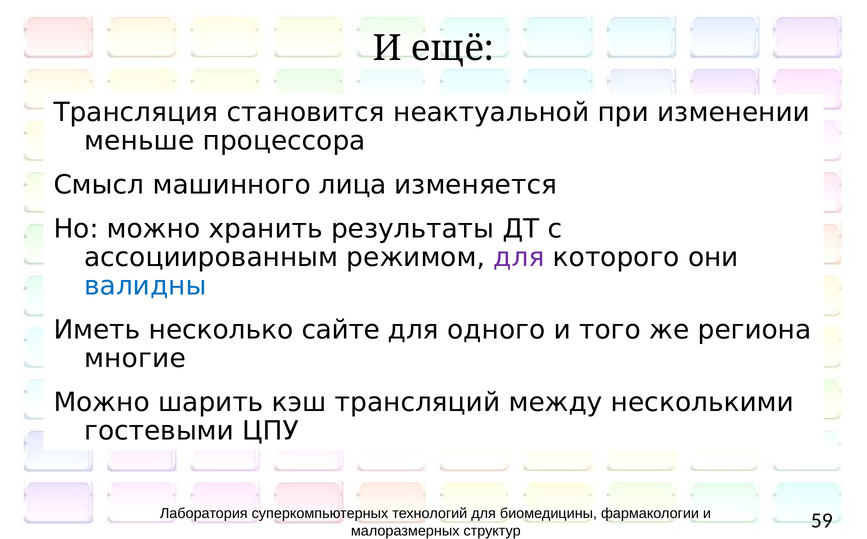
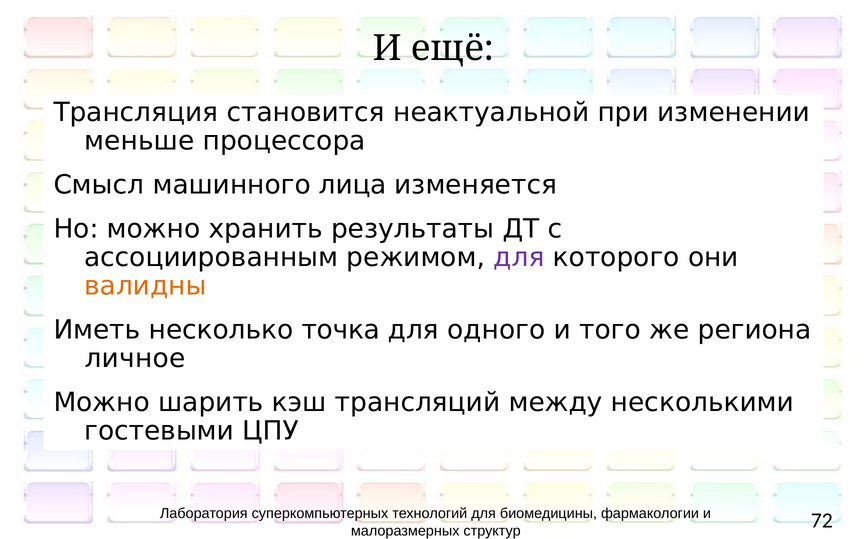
валидны colour: blue -> orange (145, 286)
сайте: сайте -> точка (341, 330)
многие: многие -> личное (135, 359)
59: 59 -> 72 (822, 521)
